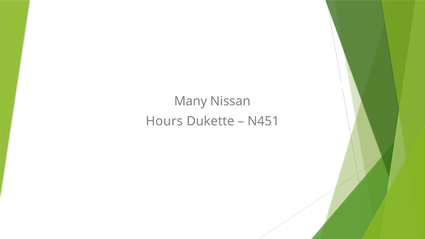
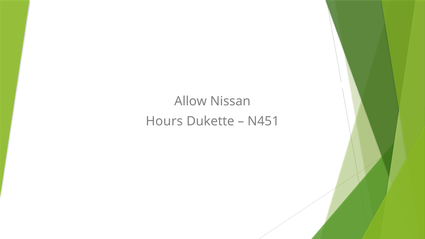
Many: Many -> Allow (191, 101)
